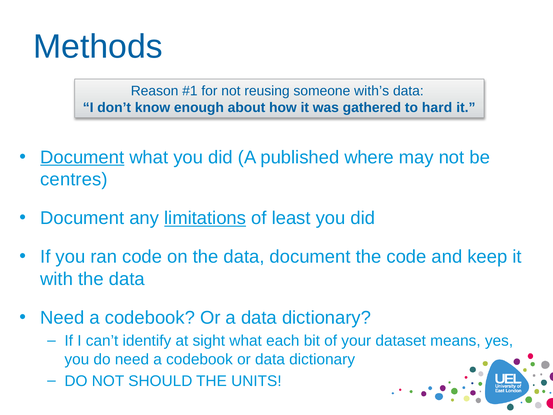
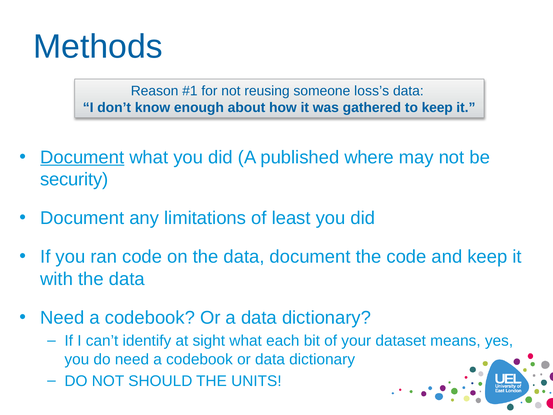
with’s: with’s -> loss’s (372, 91)
to hard: hard -> keep (437, 107)
centres: centres -> security (74, 179)
limitations underline: present -> none (205, 218)
